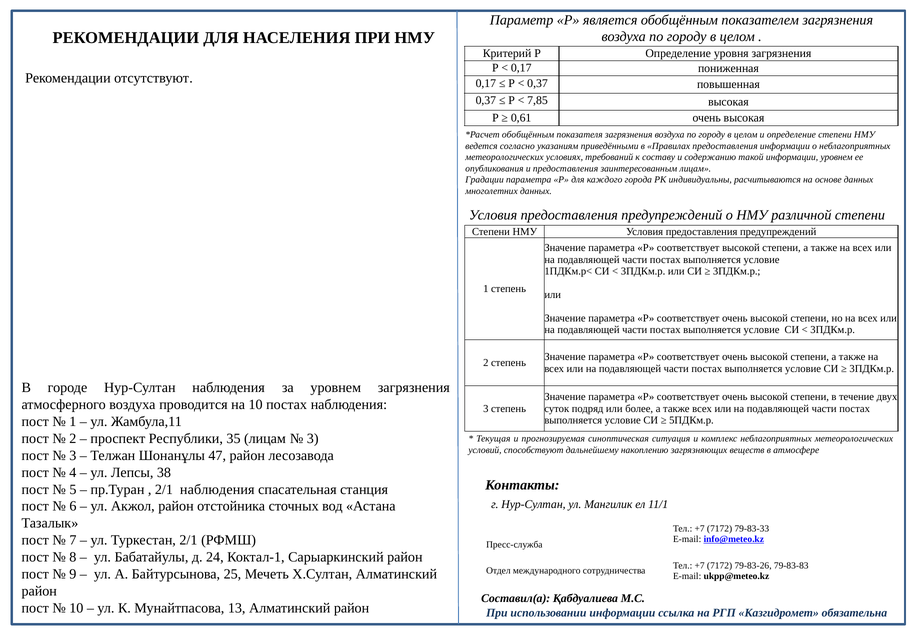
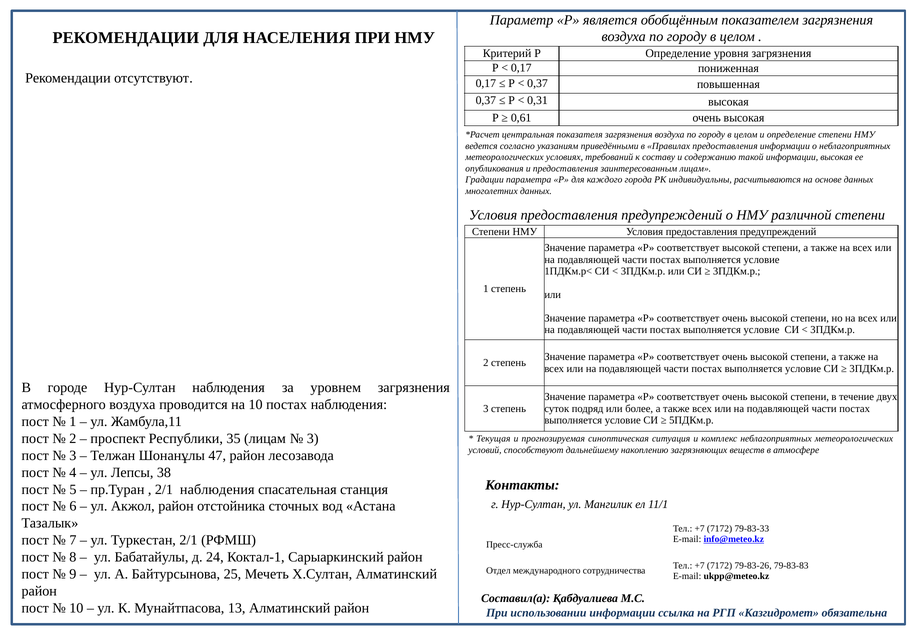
7,85: 7,85 -> 0,31 (538, 101)
обобщённым: обобщённым -> центральная (528, 135)
информации уровнем: уровнем -> высокая (837, 157)
